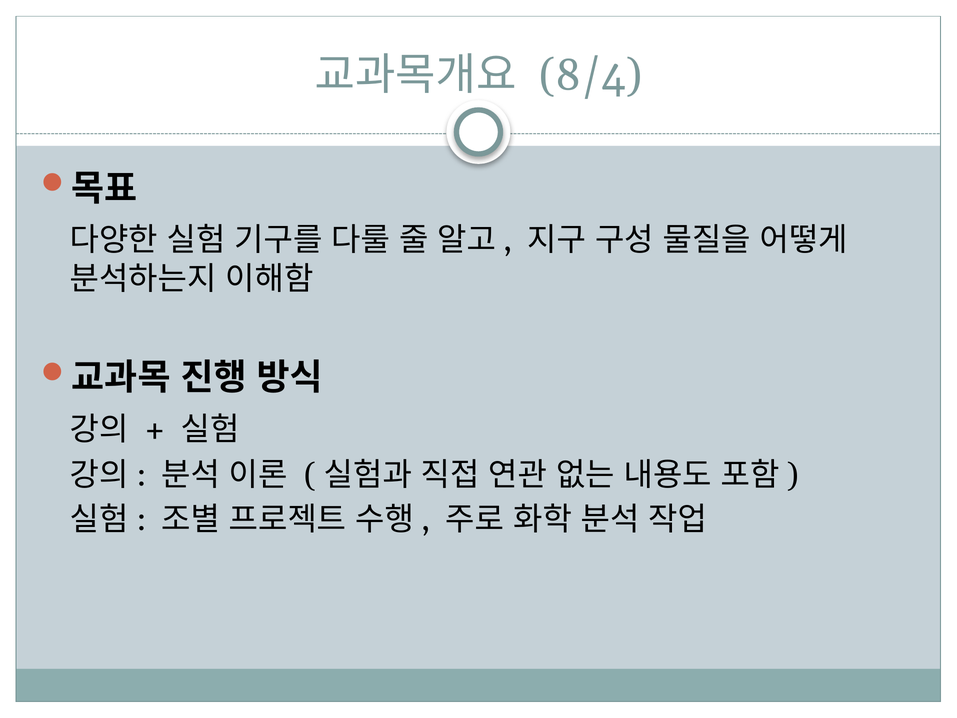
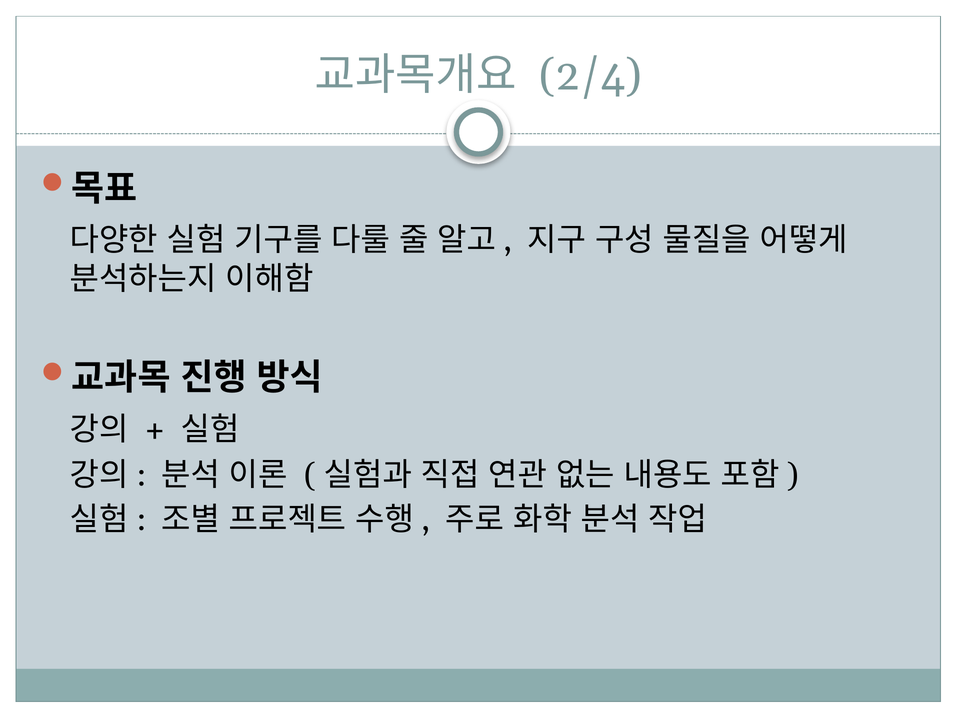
8/4: 8/4 -> 2/4 (590, 75)
